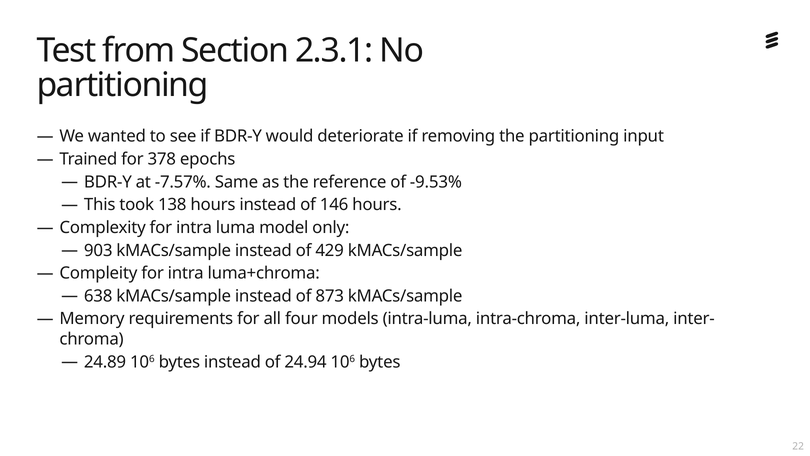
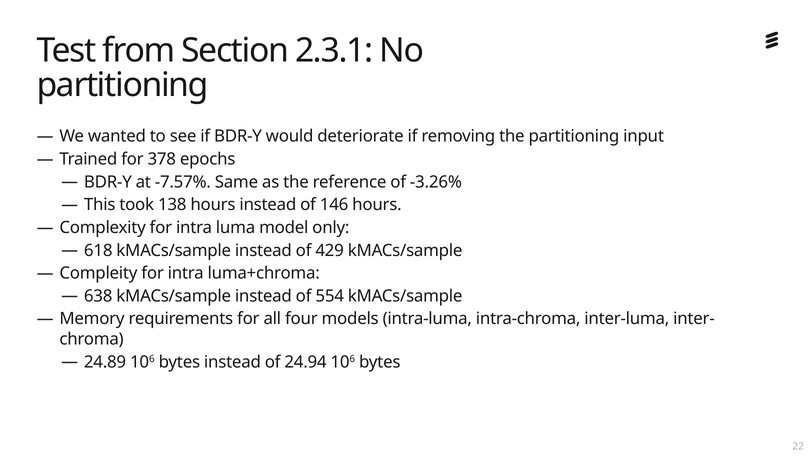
-9.53%: -9.53% -> -3.26% (436, 182)
903: 903 -> 618 (98, 250)
873: 873 -> 554 (330, 296)
